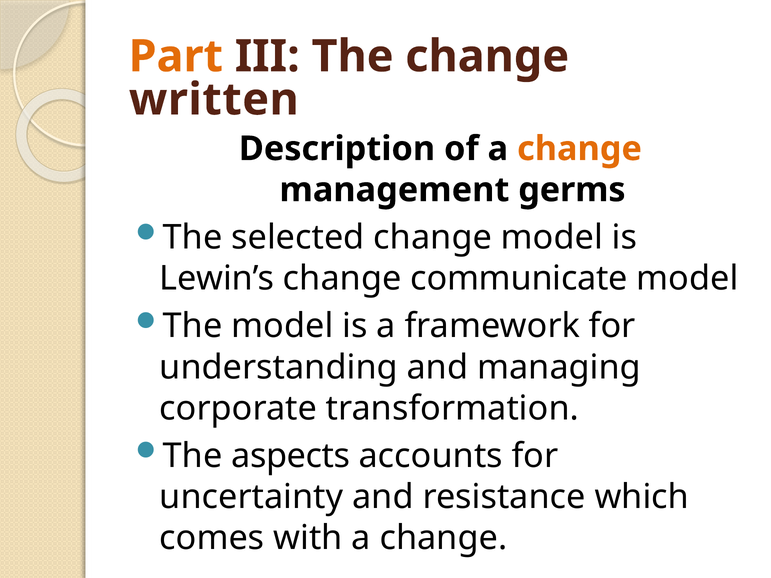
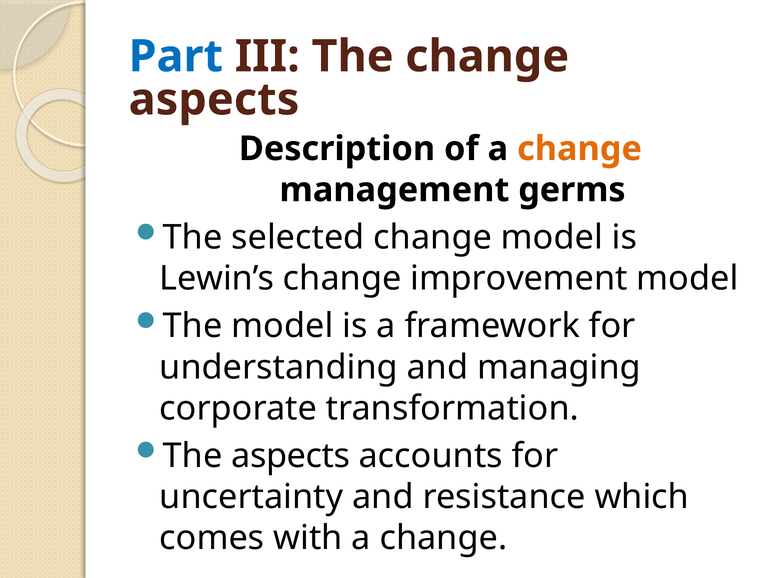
Part colour: orange -> blue (176, 56)
written: written -> aspects (214, 100)
communicate: communicate -> improvement (519, 279)
